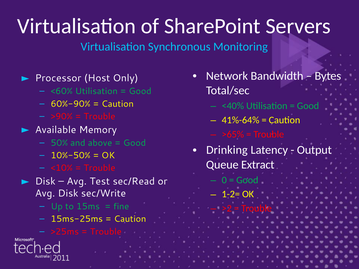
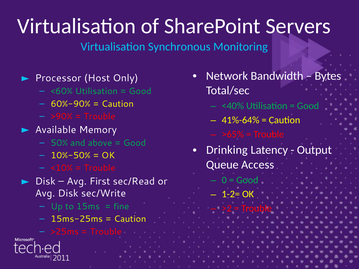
Extract: Extract -> Access (258, 165)
Test: Test -> First (100, 182)
